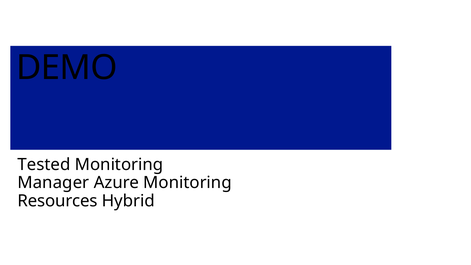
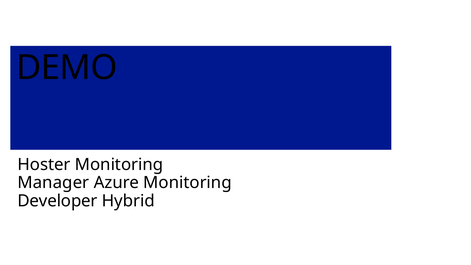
Tested: Tested -> Hoster (44, 164)
Resources: Resources -> Developer (58, 201)
